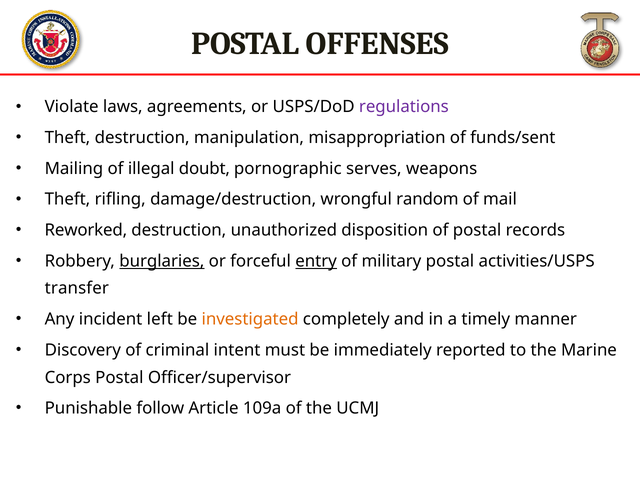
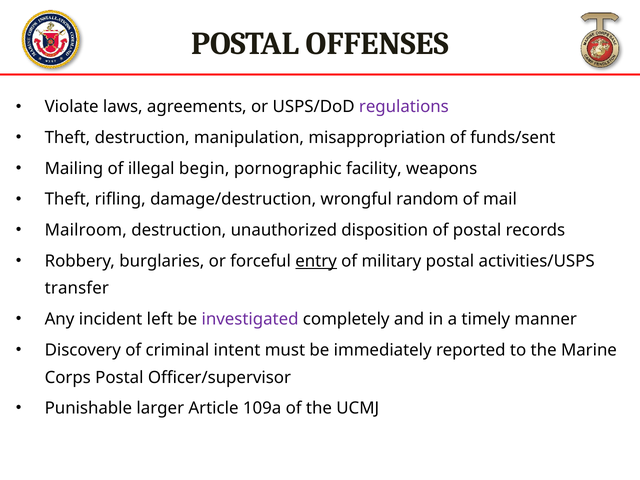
doubt: doubt -> begin (204, 169)
serves: serves -> facility (374, 169)
Reworked: Reworked -> Mailroom (86, 230)
burglaries underline: present -> none (162, 261)
investigated colour: orange -> purple (250, 319)
follow: follow -> larger (160, 408)
